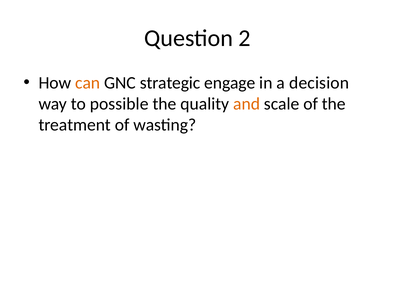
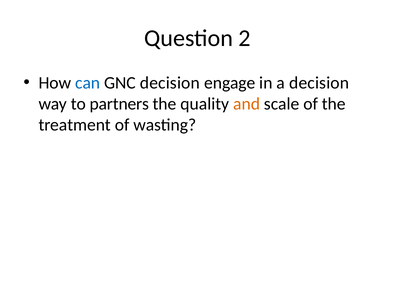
can colour: orange -> blue (88, 83)
GNC strategic: strategic -> decision (170, 83)
possible: possible -> partners (119, 104)
